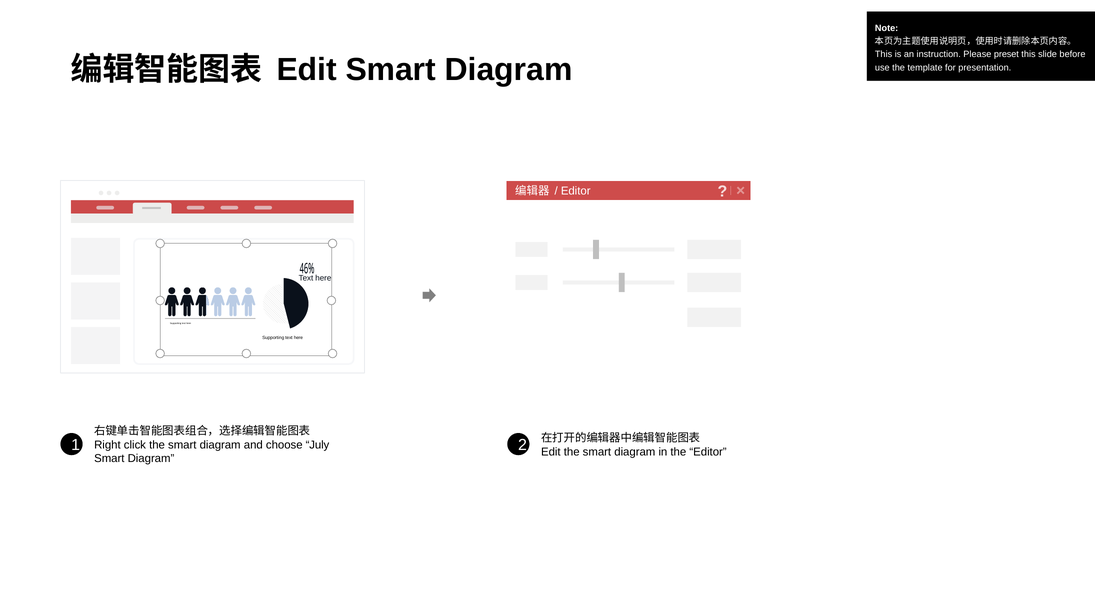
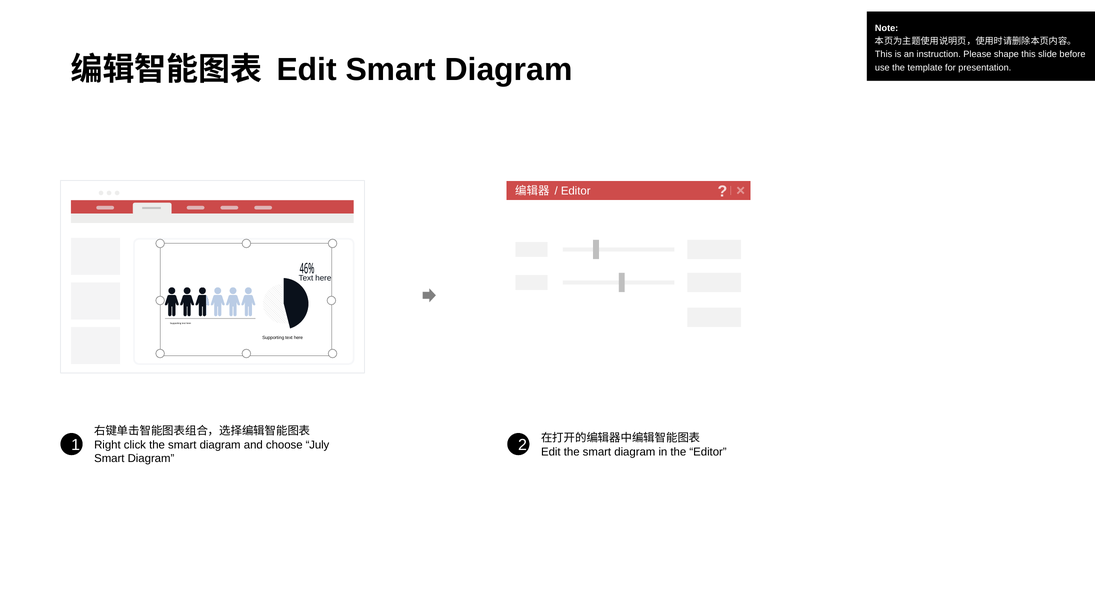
preset: preset -> shape (1006, 54)
